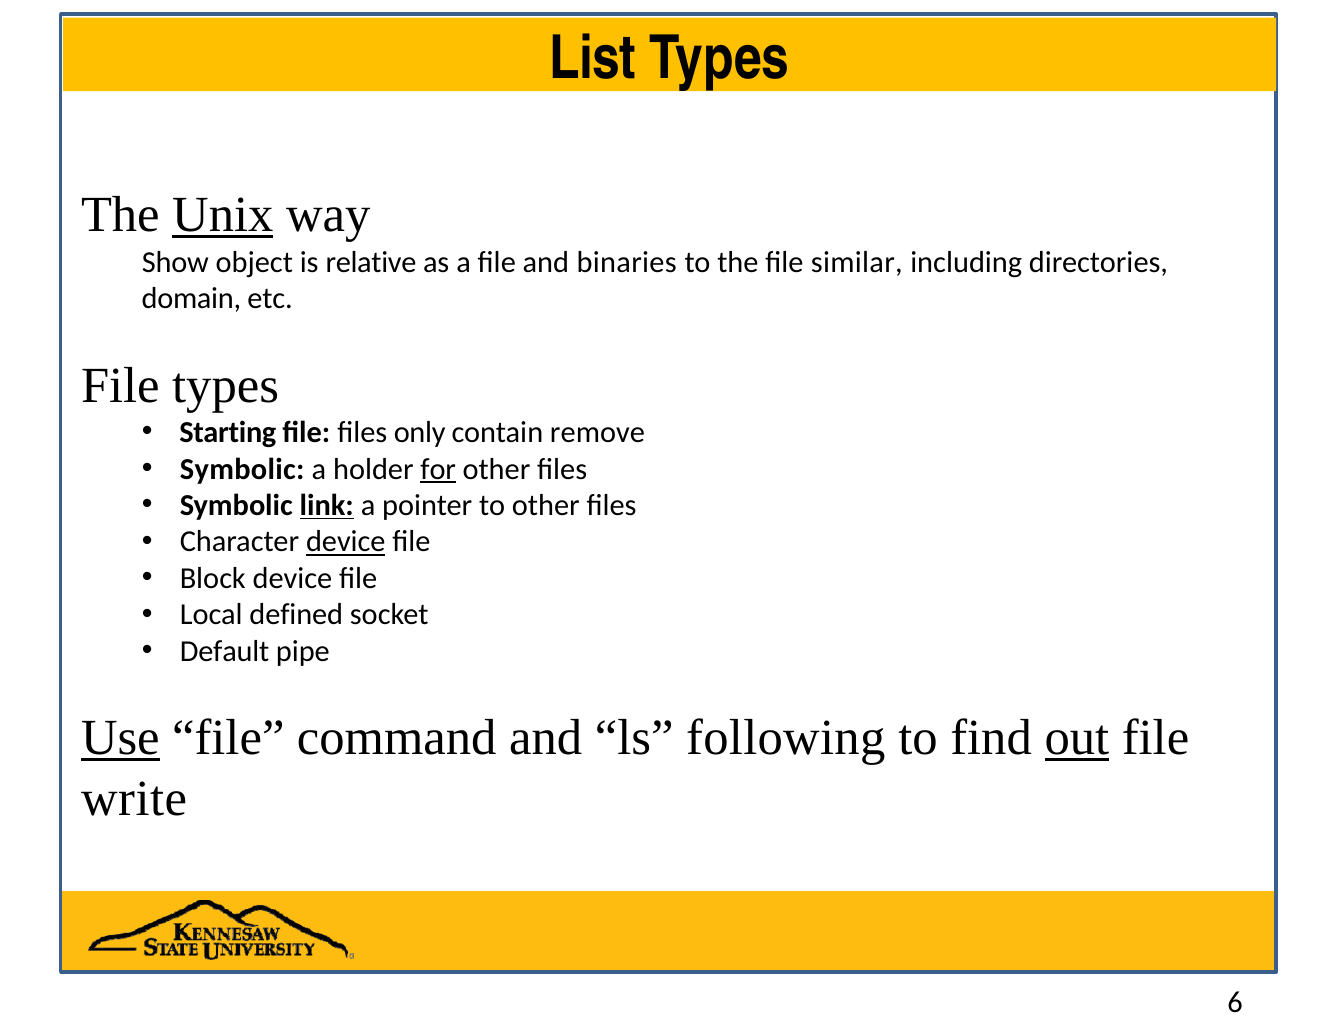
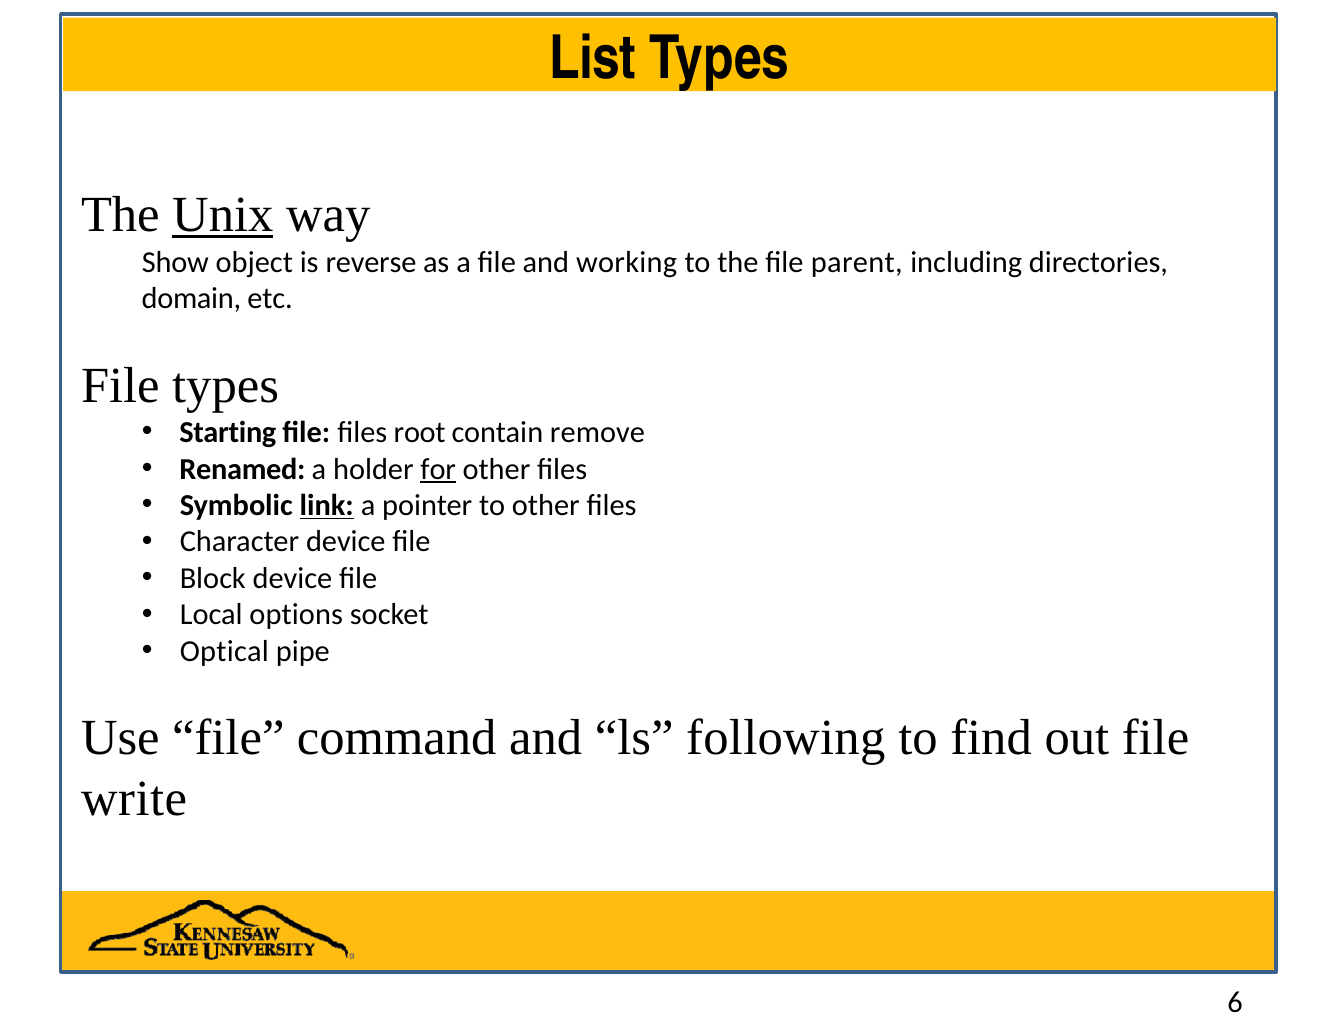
relative: relative -> reverse (371, 262)
binaries: binaries -> working (627, 262)
similar: similar -> parent (857, 262)
only: only -> root (420, 433)
Symbolic: Symbolic -> Renamed (242, 469)
device underline: present -> none (346, 542)
defined: defined -> options (296, 615)
Default: Default -> Optical (224, 651)
Use underline: present -> none (120, 738)
out underline: present -> none (1077, 738)
